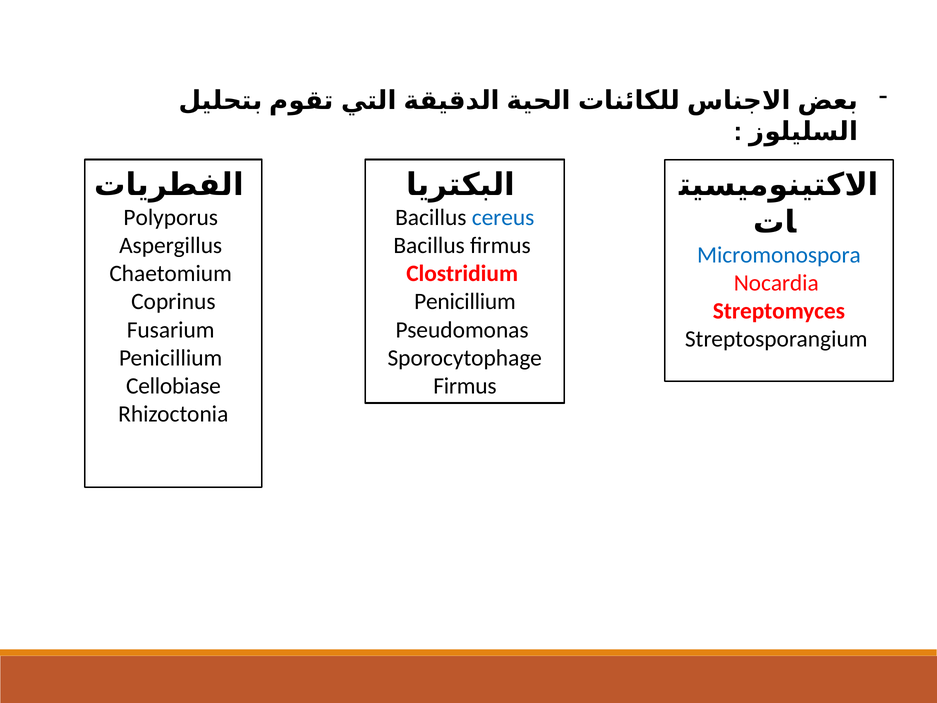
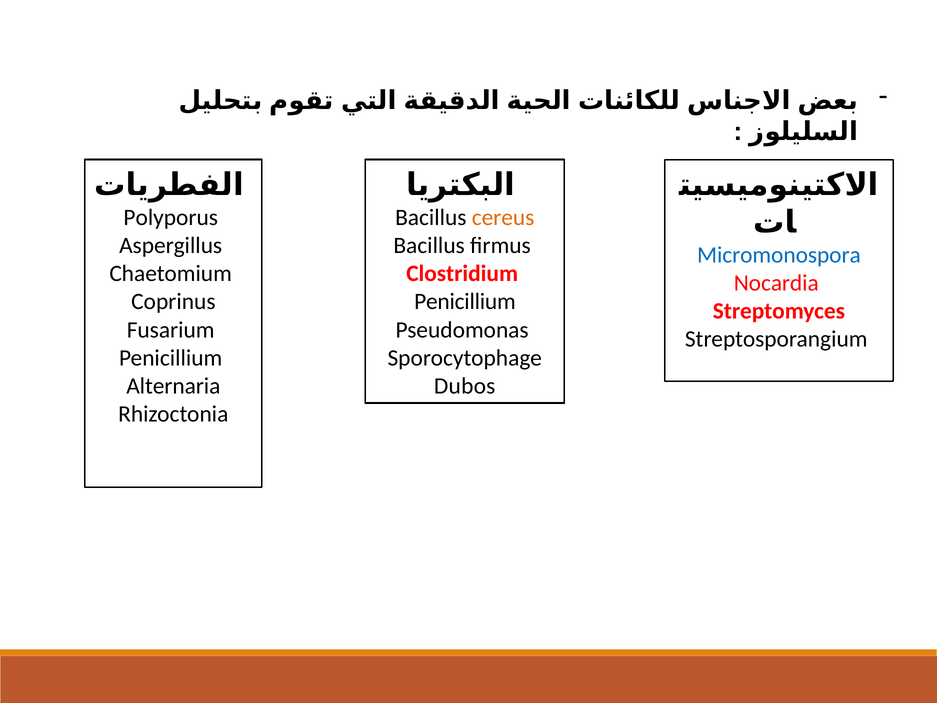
cereus colour: blue -> orange (503, 217)
Cellobiase: Cellobiase -> Alternaria (173, 386)
Firmus: Firmus -> Dubos (465, 386)
